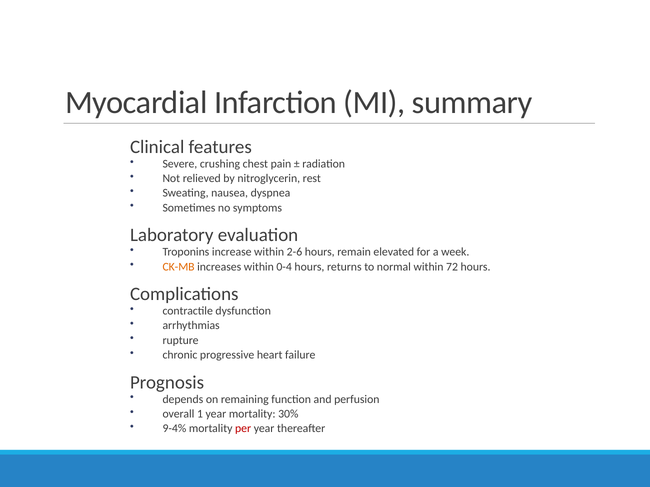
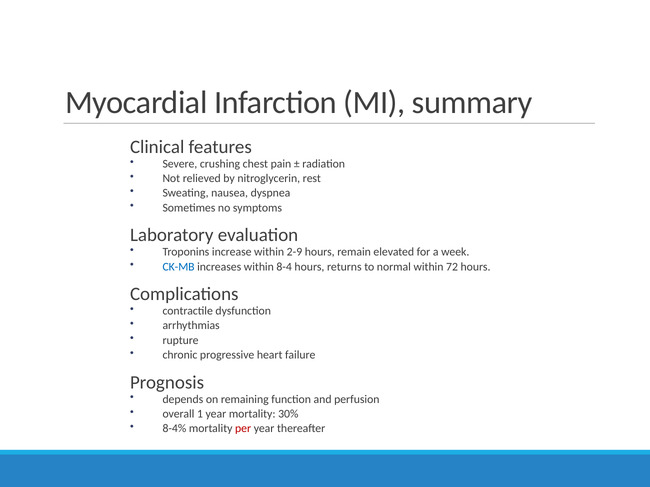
2-6: 2-6 -> 2-9 (294, 252)
CK-MB colour: orange -> blue (179, 267)
0-4: 0-4 -> 8-4 (284, 267)
9-4%: 9-4% -> 8-4% (174, 429)
